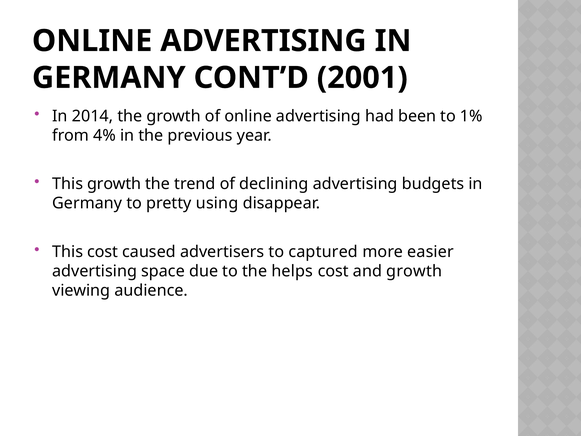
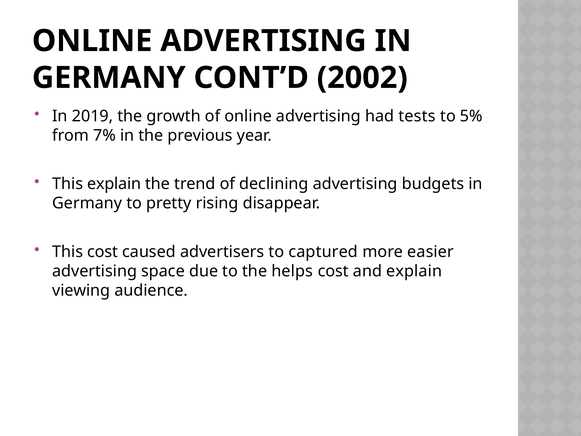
2001: 2001 -> 2002 (362, 78)
2014: 2014 -> 2019 (93, 116)
been: been -> tests (417, 116)
1%: 1% -> 5% (471, 116)
4%: 4% -> 7% (105, 135)
This growth: growth -> explain (114, 184)
using: using -> rising (217, 203)
and growth: growth -> explain (414, 271)
